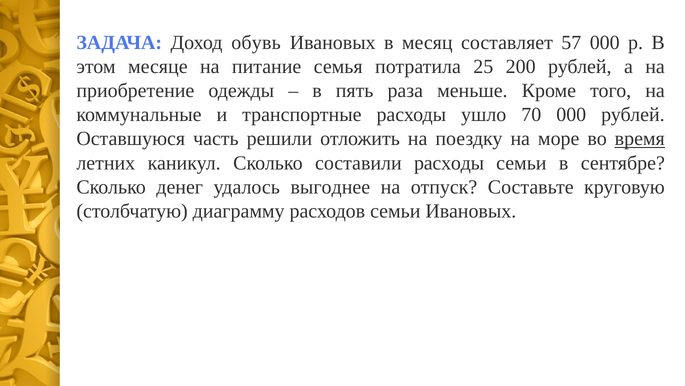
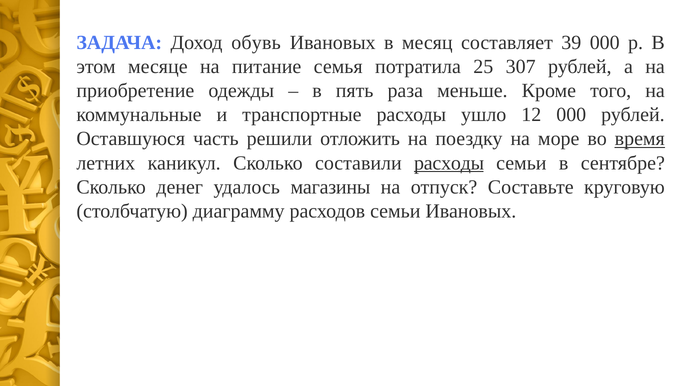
57: 57 -> 39 (571, 43)
200: 200 -> 307 (521, 67)
70: 70 -> 12 (531, 115)
расходы underline: none -> present (449, 163)
выгоднее: выгоднее -> магазины (330, 187)
